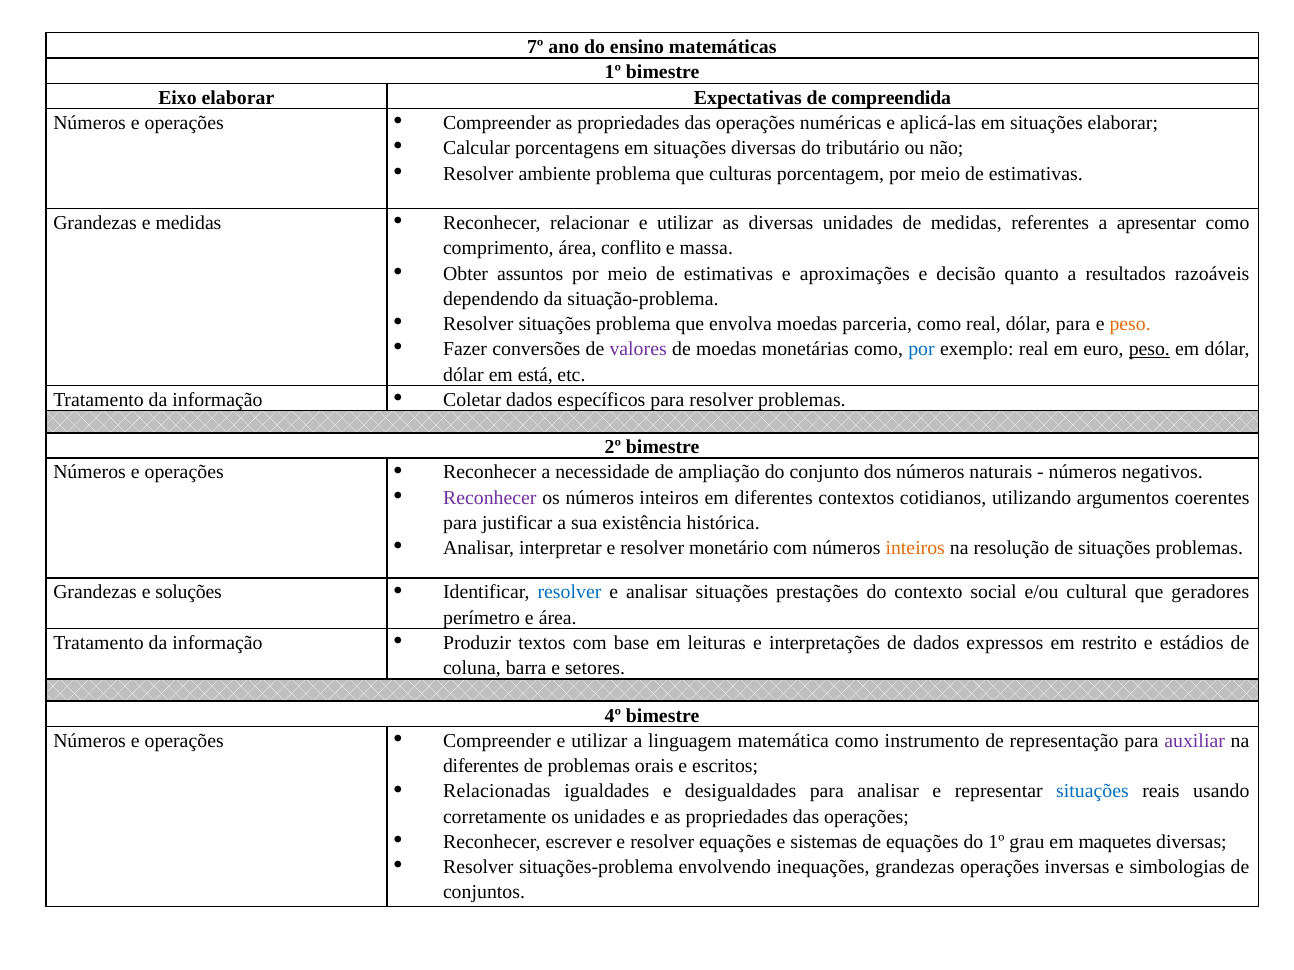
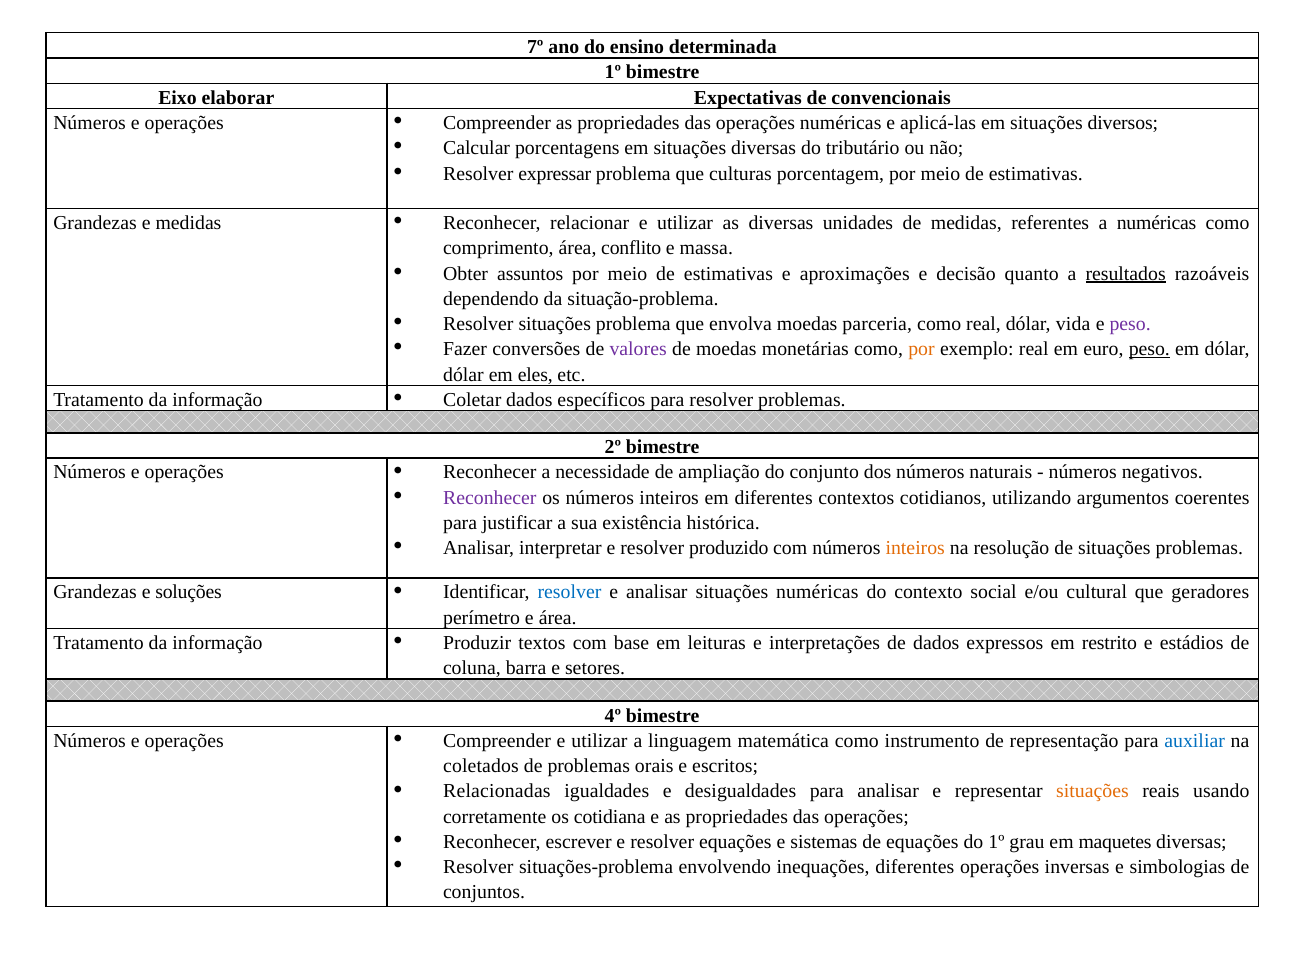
matemáticas: matemáticas -> determinada (723, 47)
compreendida: compreendida -> convencionais (891, 98)
situações elaborar: elaborar -> diversos (1123, 123)
ambiente: ambiente -> expressar (555, 174)
a apresentar: apresentar -> numéricas (1157, 223)
resultados underline: none -> present (1126, 274)
dólar para: para -> vida (1073, 324)
peso colour: orange -> purple (1130, 324)
por colour: blue -> orange (922, 349)
está: está -> eles (535, 375)
monetário: monetário -> produzido (729, 549)
situações prestações: prestações -> numéricas (817, 593)
auxiliar colour: purple -> blue (1195, 741)
diferentes: diferentes -> coletados (481, 767)
situações colour: blue -> orange (1092, 792)
os unidades: unidades -> cotidiana (610, 817)
inequações grandezas: grandezas -> diferentes (915, 868)
